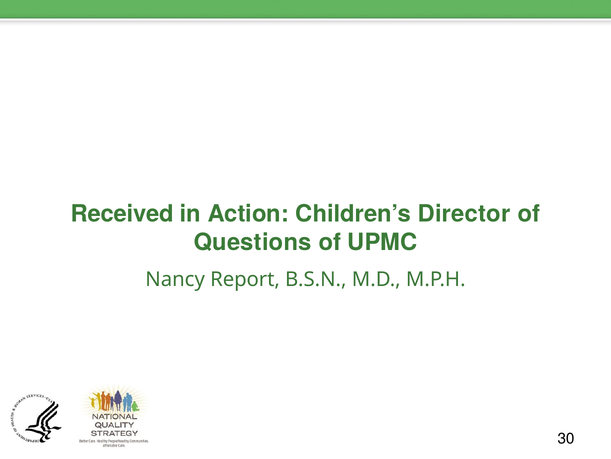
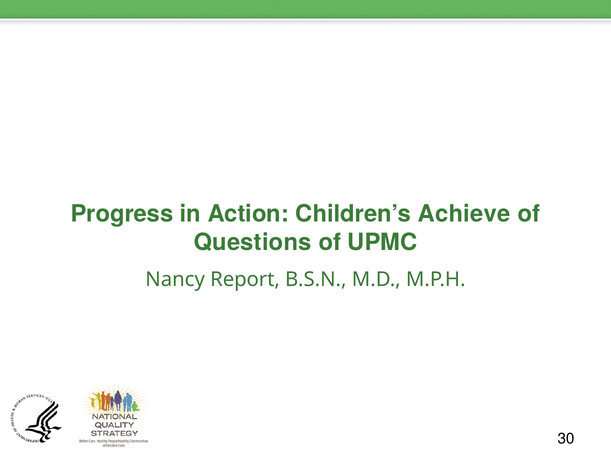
Received: Received -> Progress (122, 214)
Director: Director -> Achieve (464, 214)
